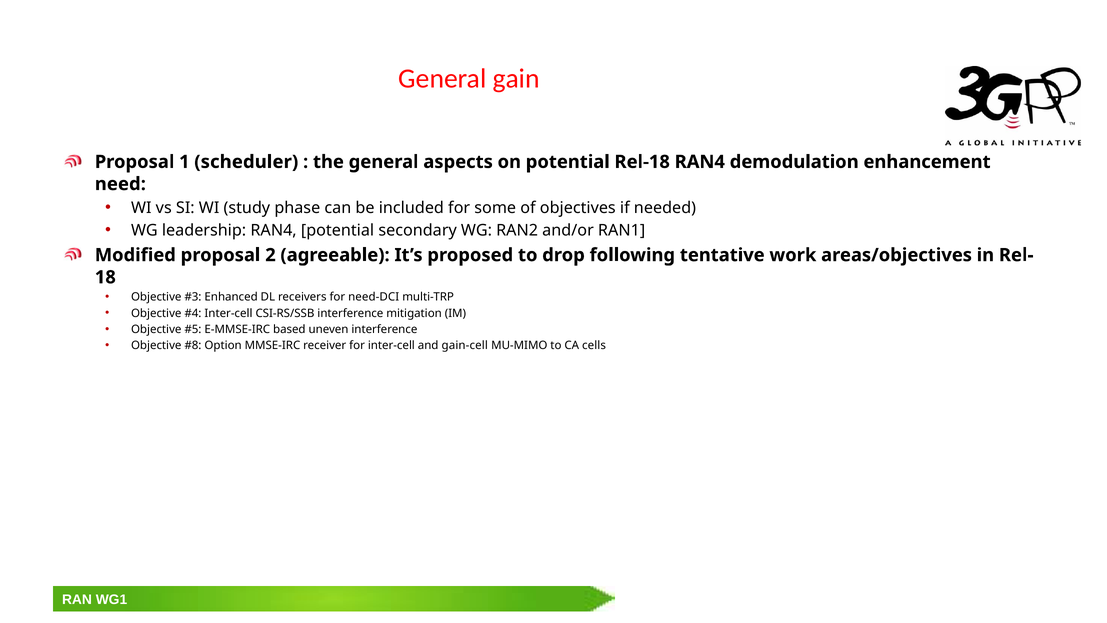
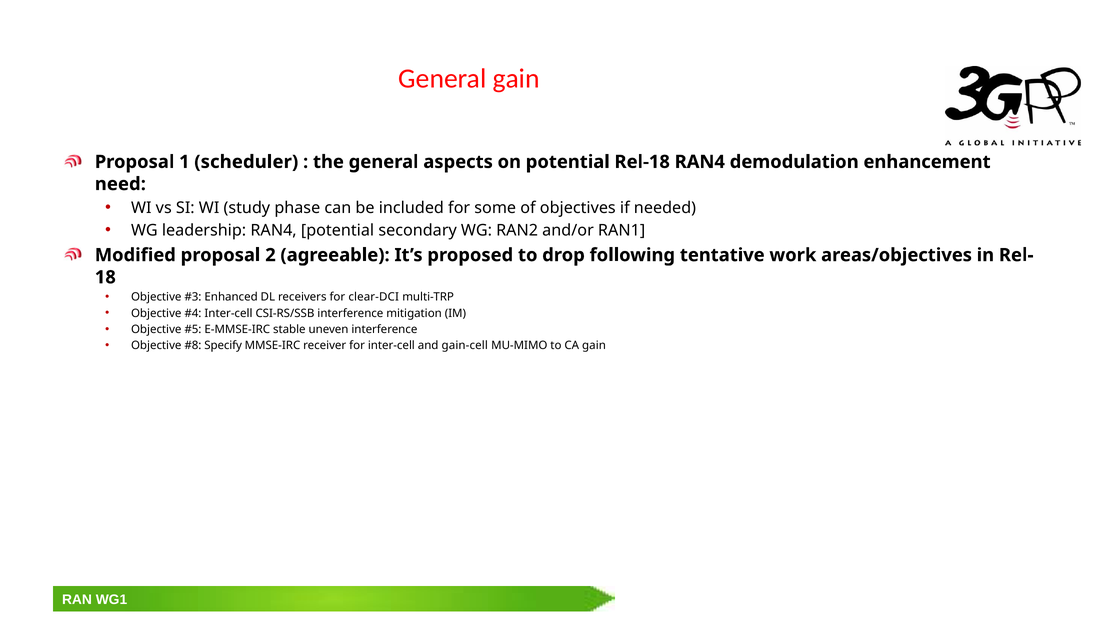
need-DCI: need-DCI -> clear-DCI (374, 297)
based: based -> stable (289, 329)
Option: Option -> Specify (223, 345)
CA cells: cells -> gain (594, 345)
